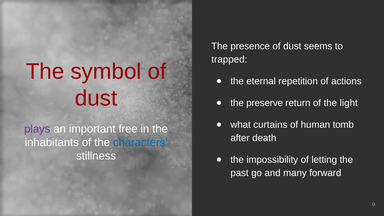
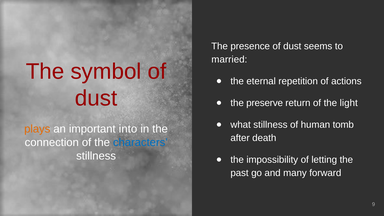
trapped: trapped -> married (229, 59)
what curtains: curtains -> stillness (270, 125)
plays colour: purple -> orange (37, 129)
free: free -> into (128, 129)
inhabitants: inhabitants -> connection (52, 142)
